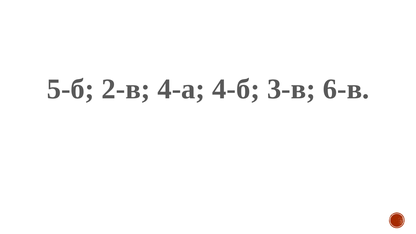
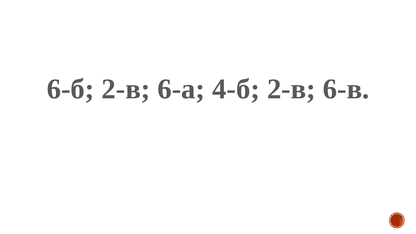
5-б: 5-б -> 6-б (71, 89)
4-а: 4-а -> 6-а (181, 89)
4-б 3-в: 3-в -> 2-в (291, 89)
